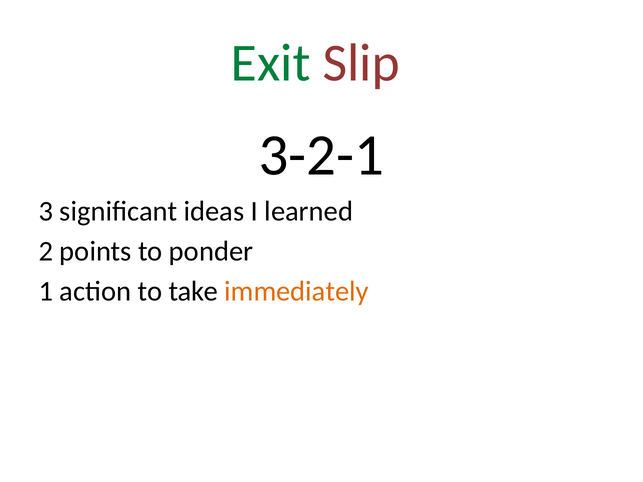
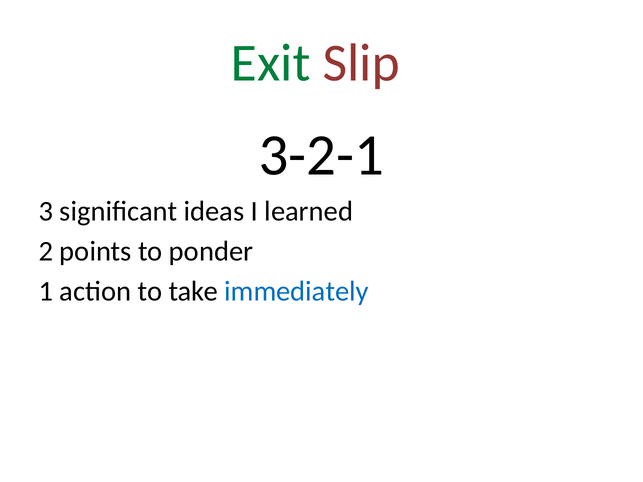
immediately colour: orange -> blue (296, 291)
